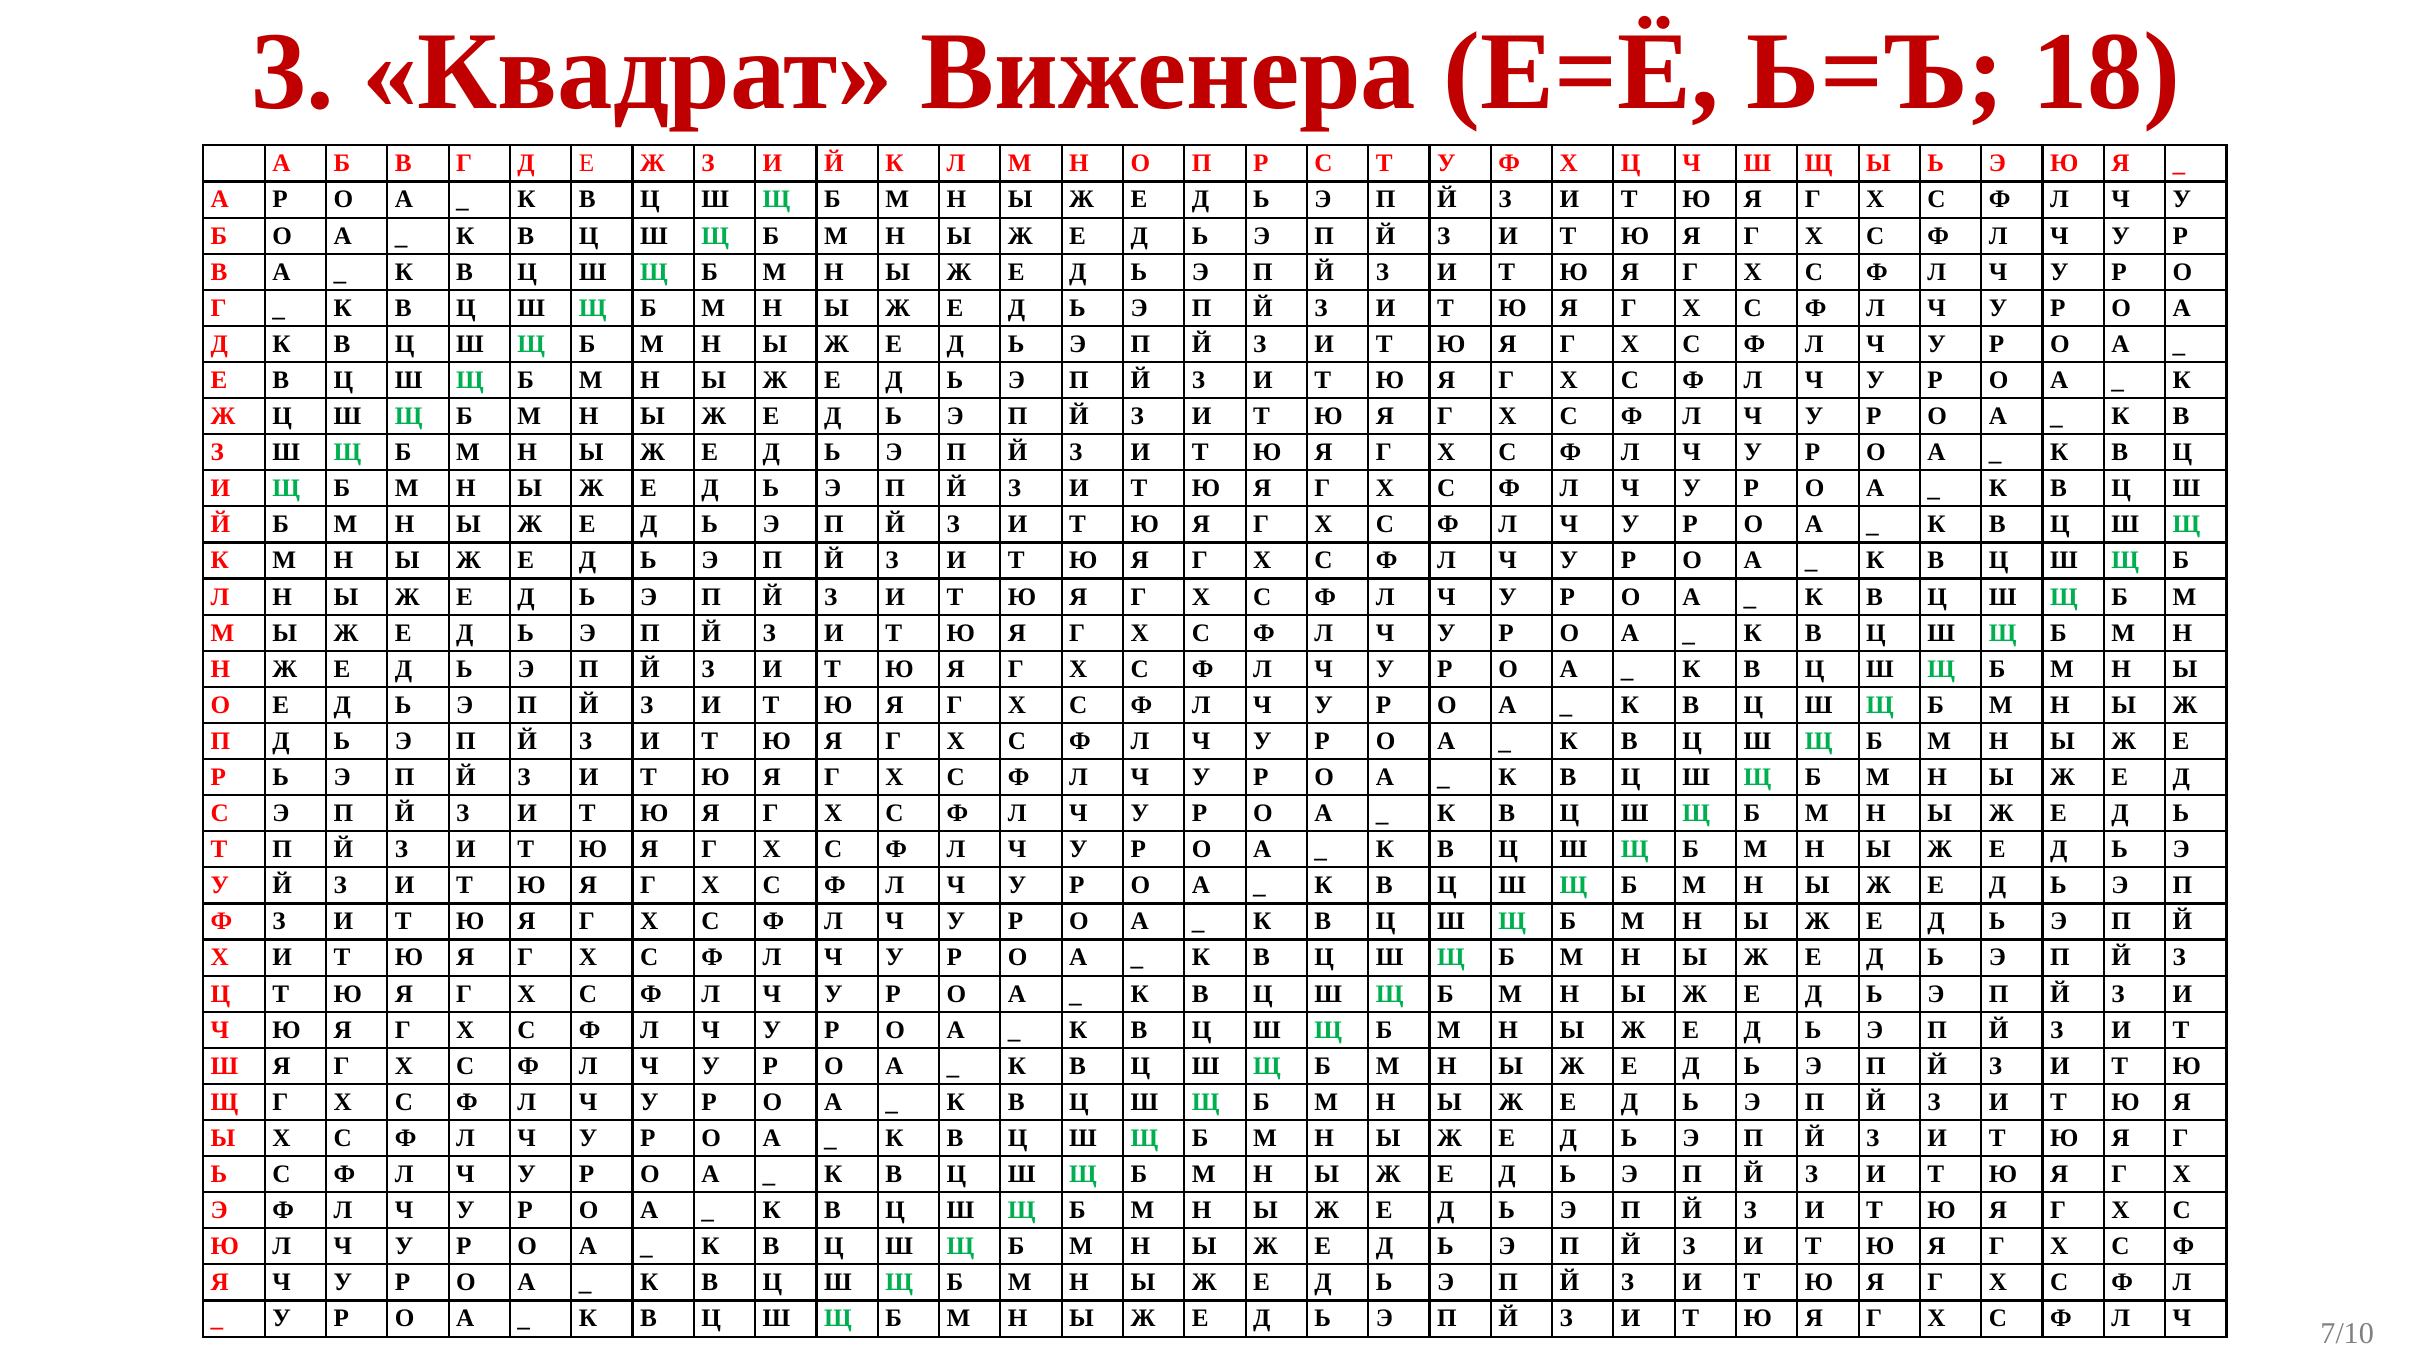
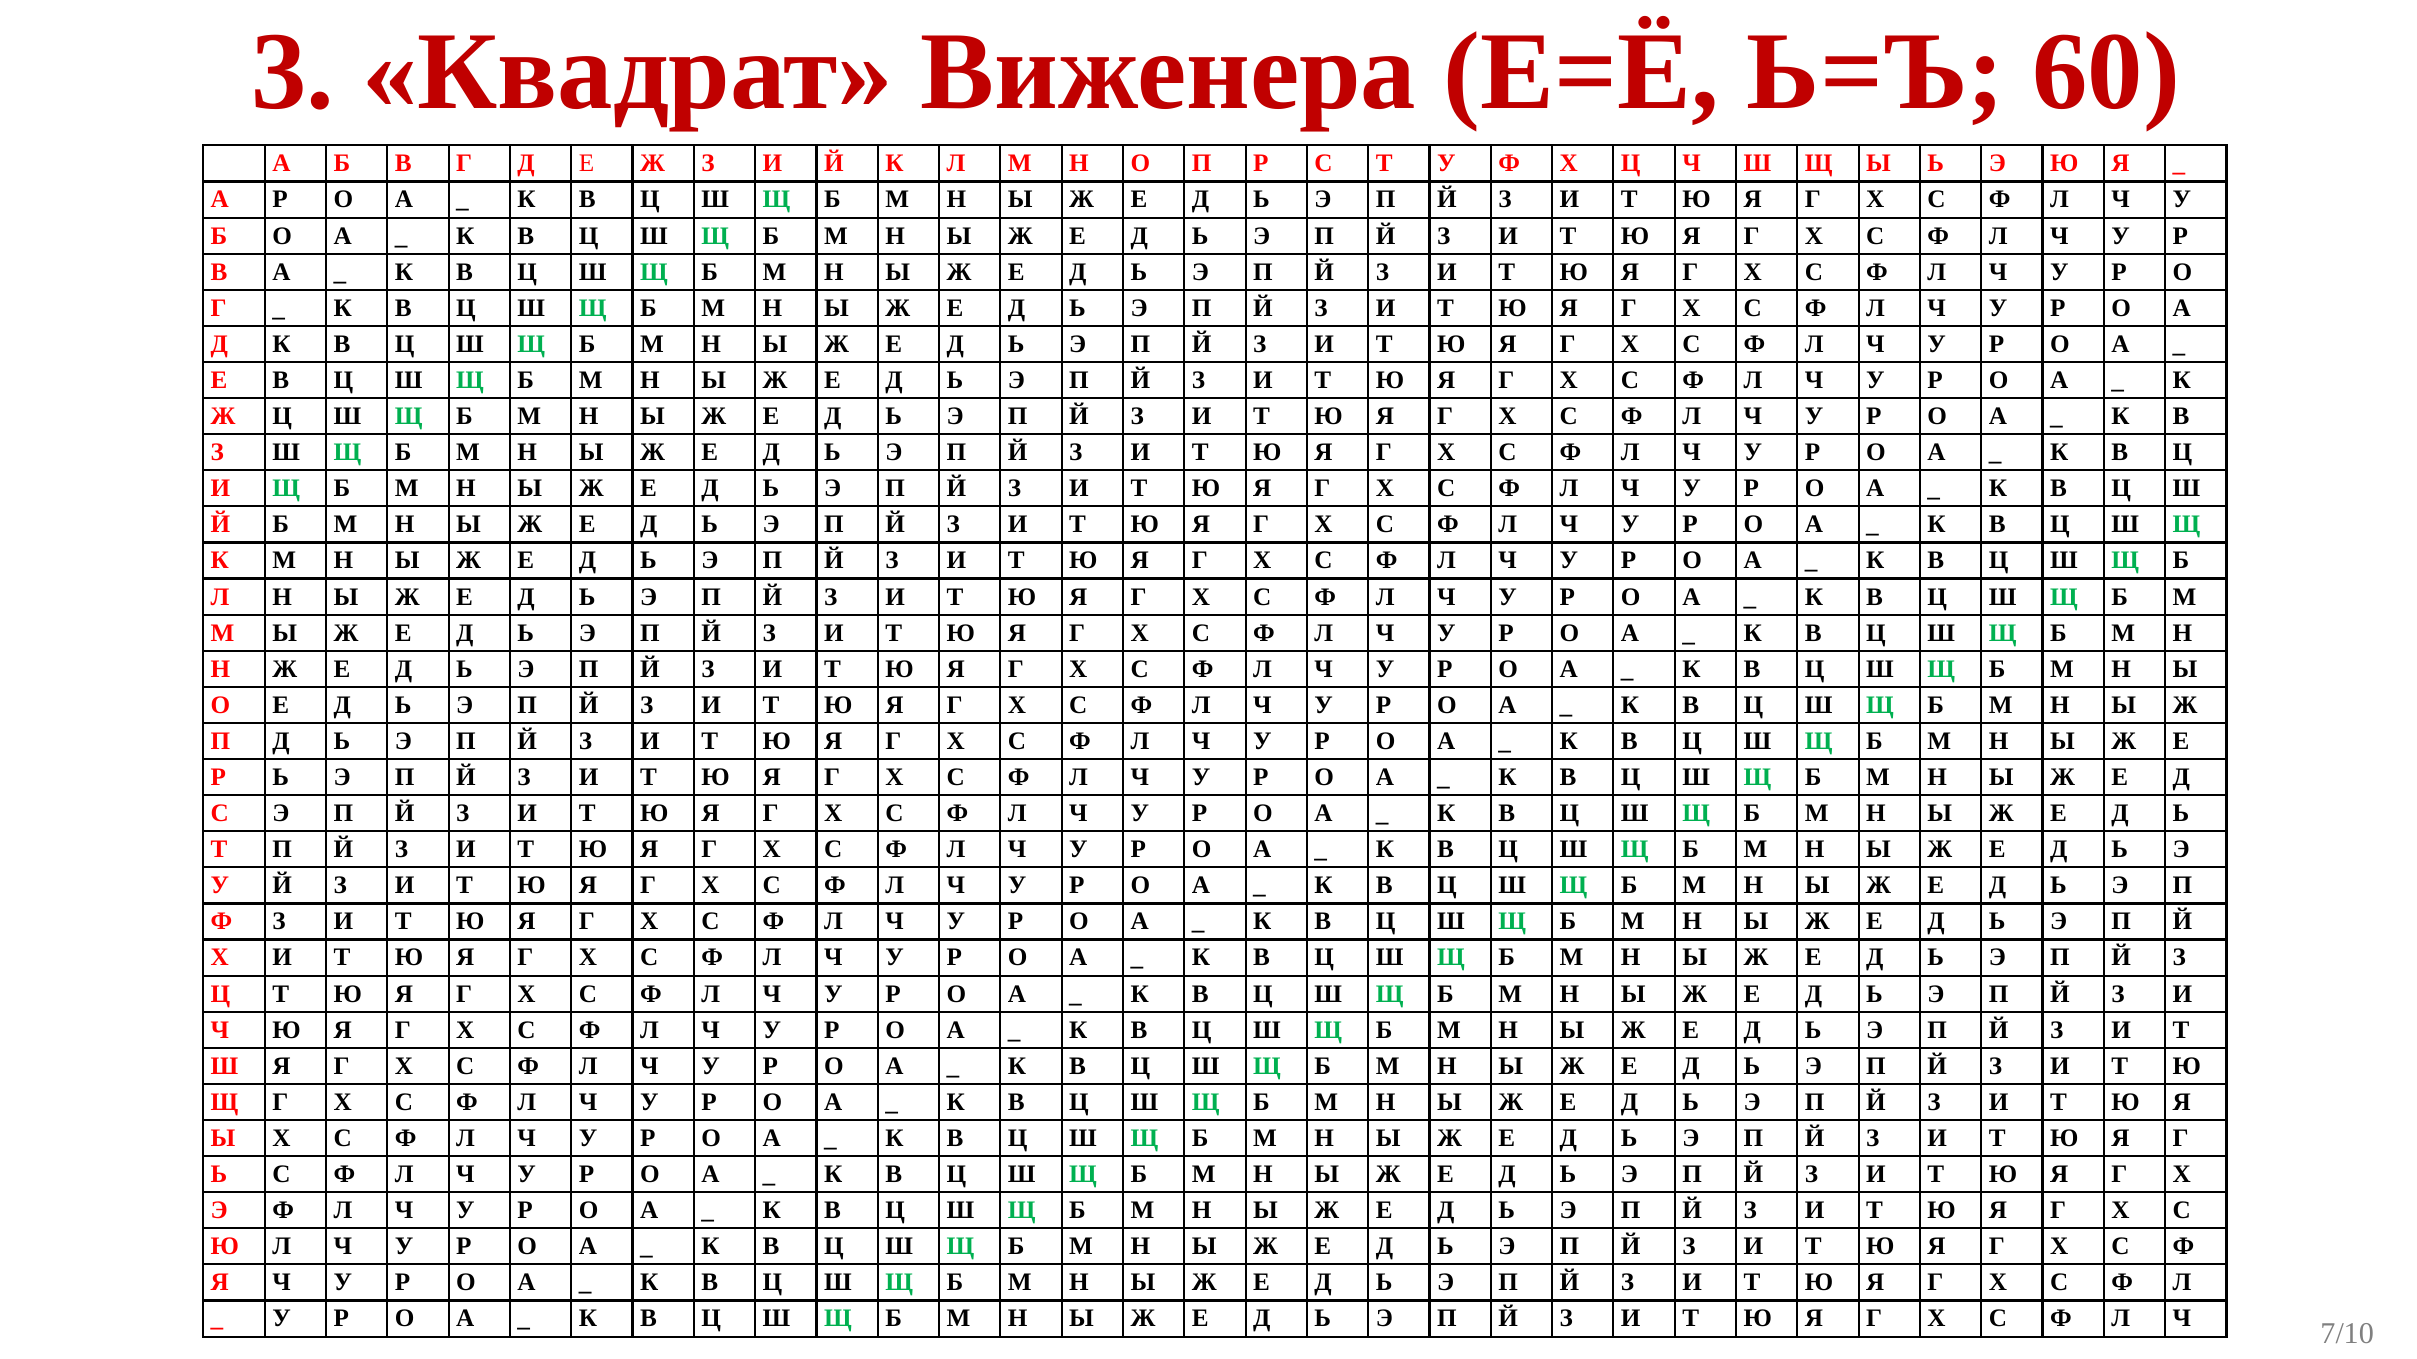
18: 18 -> 60 (2106, 72)
